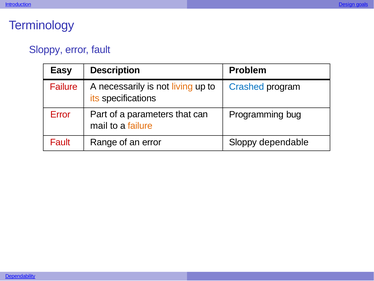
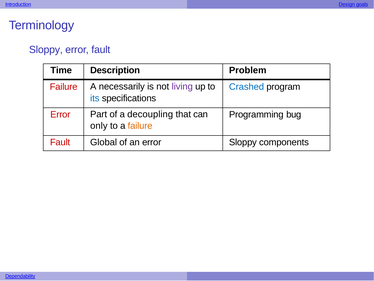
Easy: Easy -> Time (61, 70)
living colour: orange -> purple (182, 87)
its colour: orange -> blue (95, 98)
parameters: parameters -> decoupling (150, 114)
mail: mail -> only (99, 126)
Range: Range -> Global (104, 142)
dependable: dependable -> components (284, 142)
